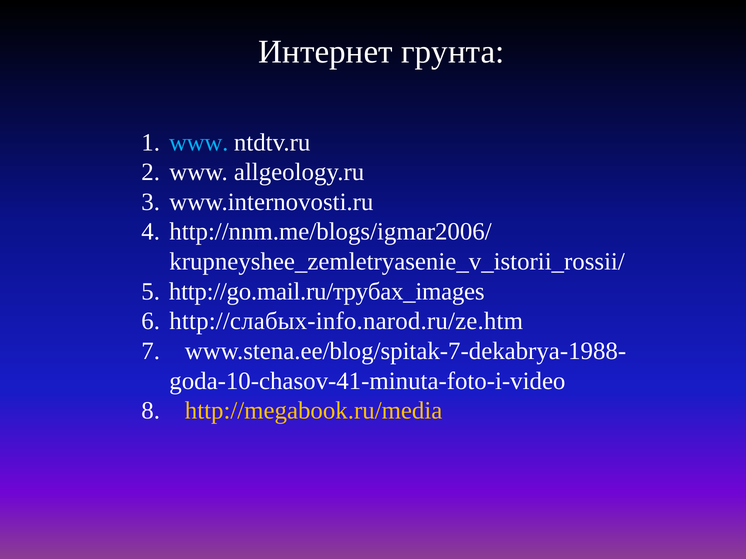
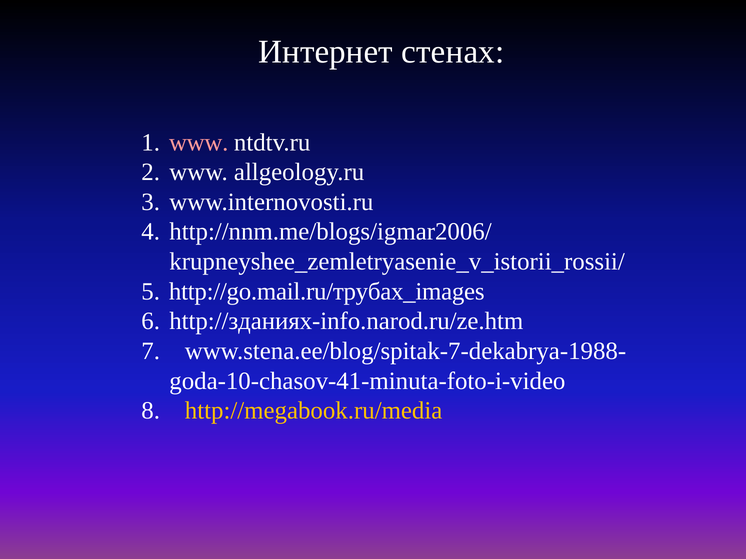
грунта: грунта -> стенах (453, 52)
www colour: light blue -> pink (199, 142)
http://слабых-info.narod.ru/ze.htm: http://слабых-info.narod.ru/ze.htm -> http://зданиях-info.narod.ru/ze.htm (346, 321)
